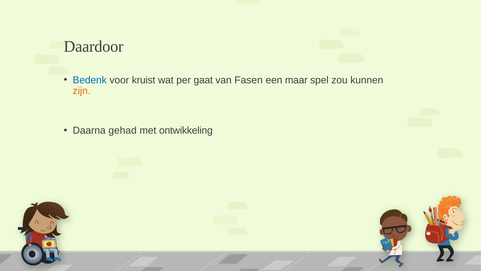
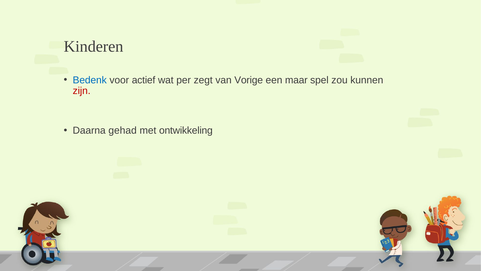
Daardoor: Daardoor -> Kinderen (94, 47)
kruist: kruist -> actief (144, 80)
gaat: gaat -> zegt (203, 80)
Fasen: Fasen -> Vorige (249, 80)
zijn colour: orange -> red (82, 91)
